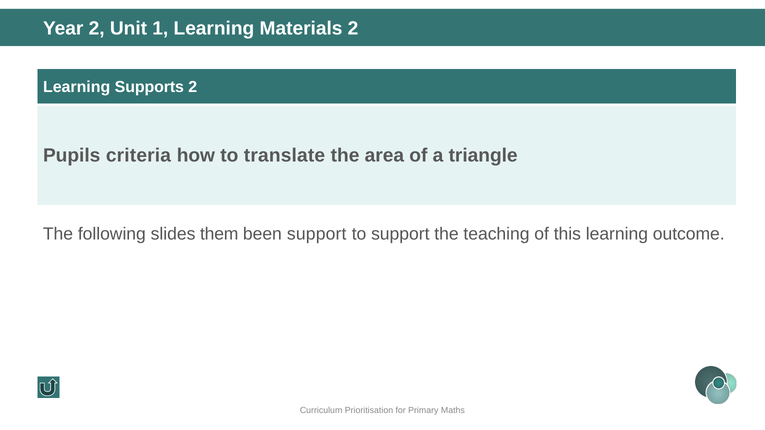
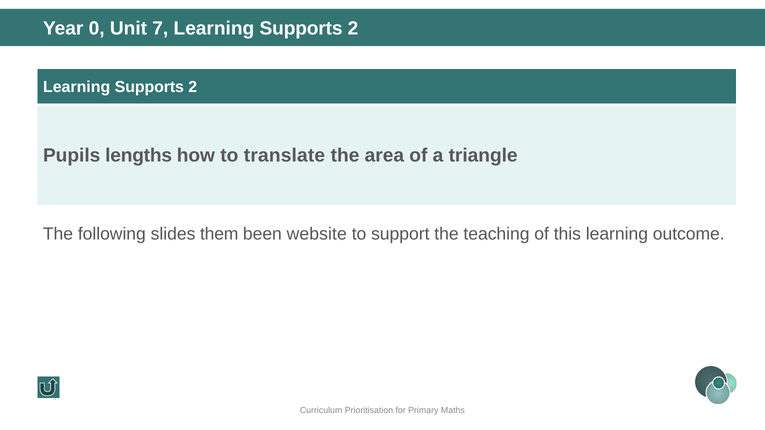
Year 2: 2 -> 0 (97, 29)
1: 1 -> 7 (160, 29)
Materials: Materials -> Supports (301, 29)
criteria: criteria -> lengths (139, 156)
been support: support -> website (317, 234)
